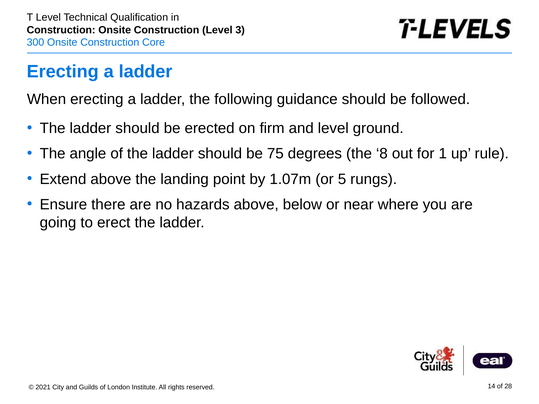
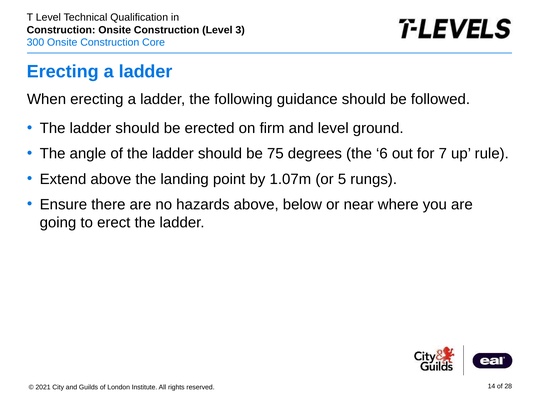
8: 8 -> 6 (382, 154)
1: 1 -> 7 (443, 154)
